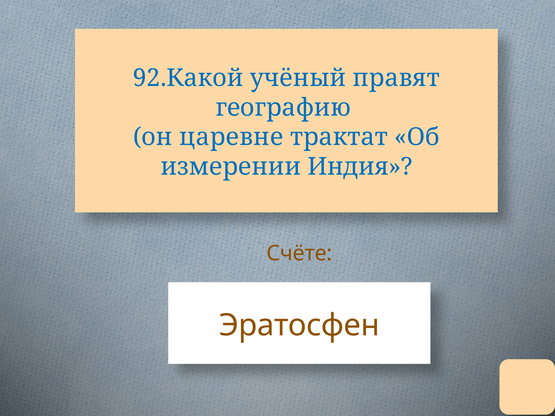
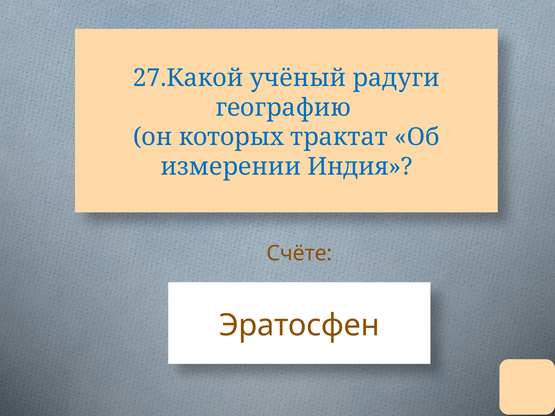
92.Какой: 92.Какой -> 27.Какой (188, 78)
правят: правят -> радуги (396, 78)
царевне: царевне -> которых (231, 137)
